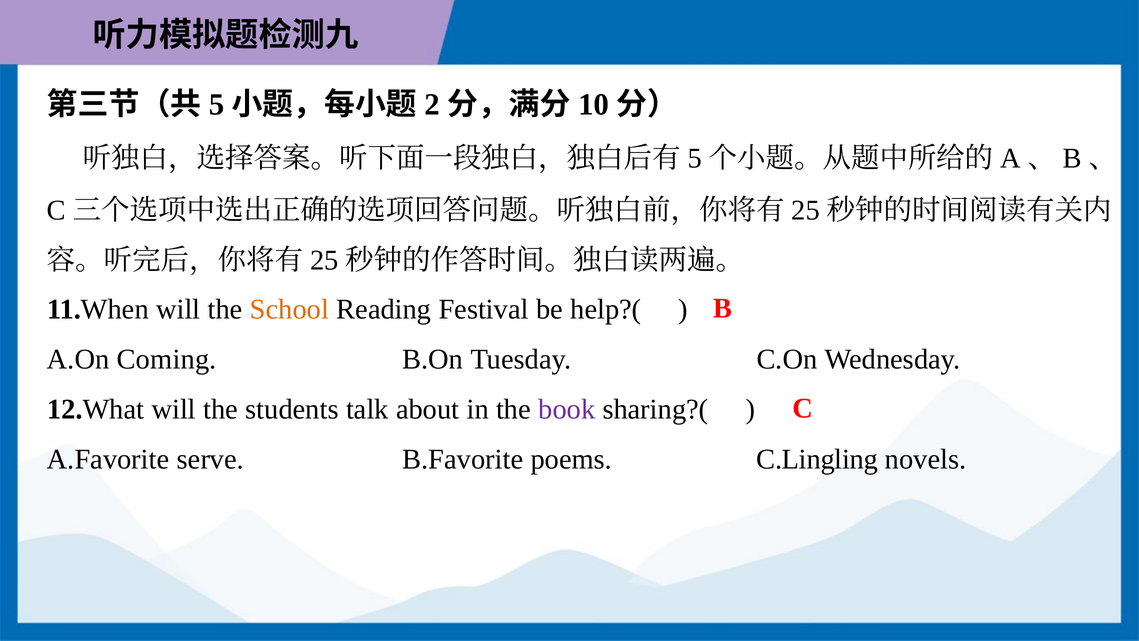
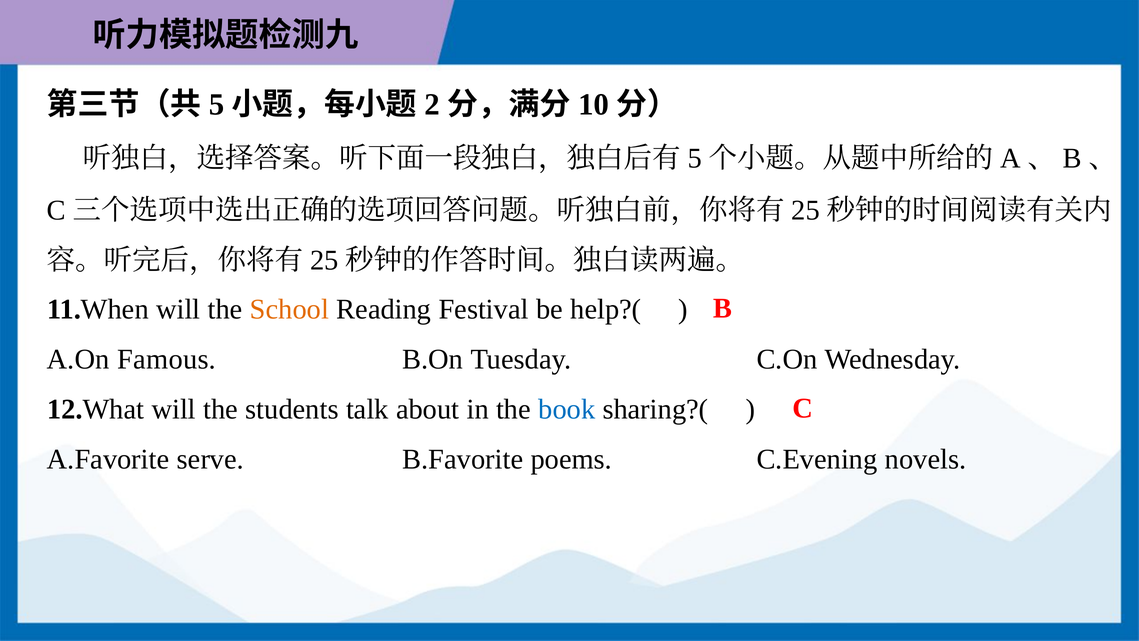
Coming: Coming -> Famous (167, 359)
book colour: purple -> blue (567, 409)
C.Lingling: C.Lingling -> C.Evening (817, 459)
